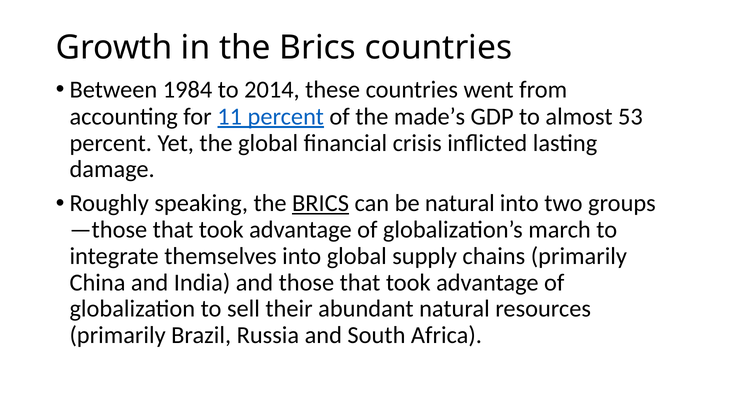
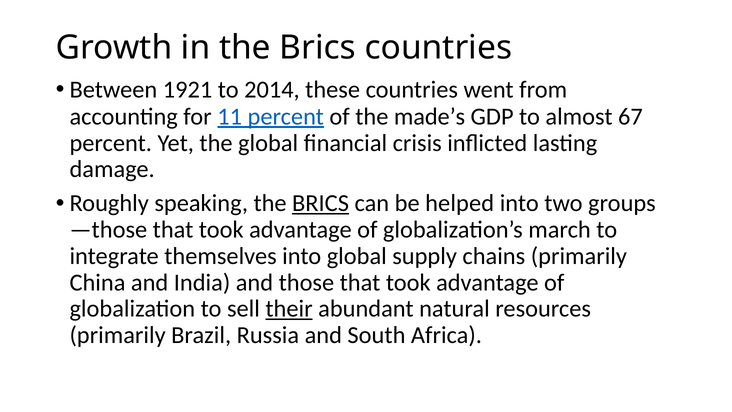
1984: 1984 -> 1921 (188, 90)
53: 53 -> 67 (630, 116)
be natural: natural -> helped (460, 203)
their underline: none -> present (289, 309)
